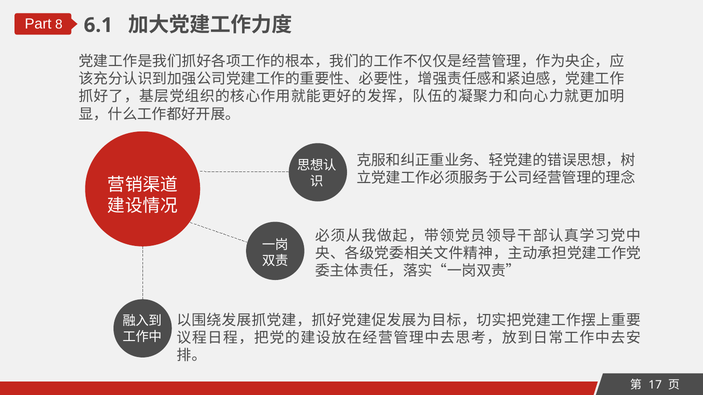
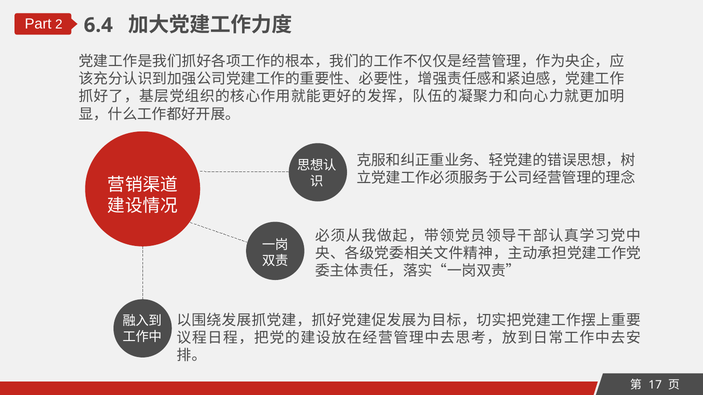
8: 8 -> 2 (59, 25)
6.1: 6.1 -> 6.4 (98, 25)
